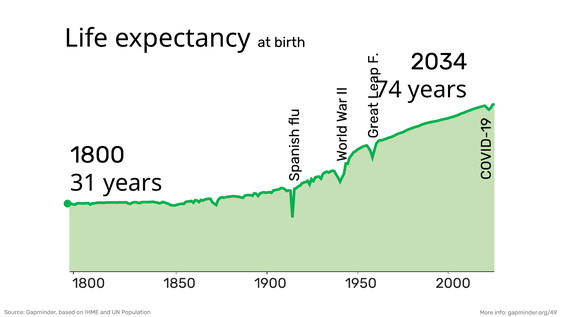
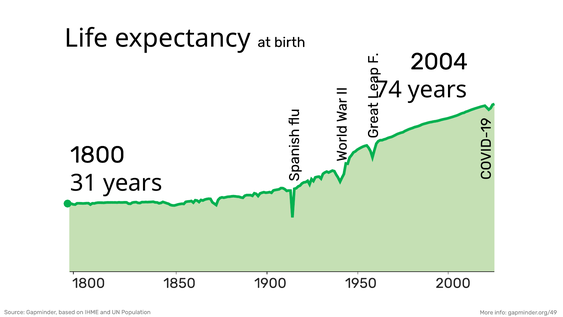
2034: 2034 -> 2004 (439, 62)
